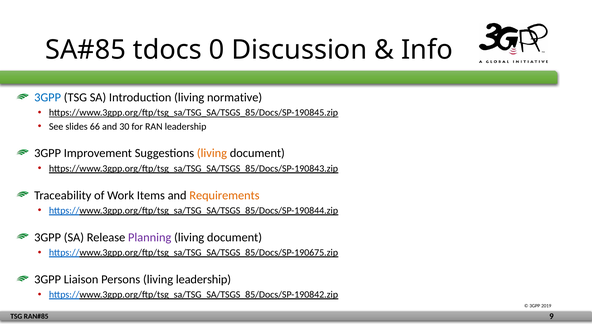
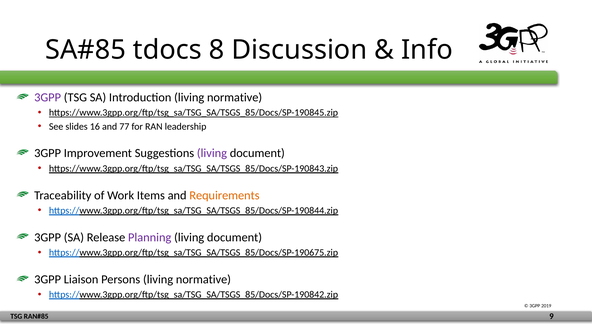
0: 0 -> 8 (217, 50)
3GPP colour: blue -> purple (48, 97)
66: 66 -> 16 (95, 126)
30: 30 -> 77 (124, 126)
living colour: orange -> purple (212, 153)
Persons living leadership: leadership -> normative (203, 279)
